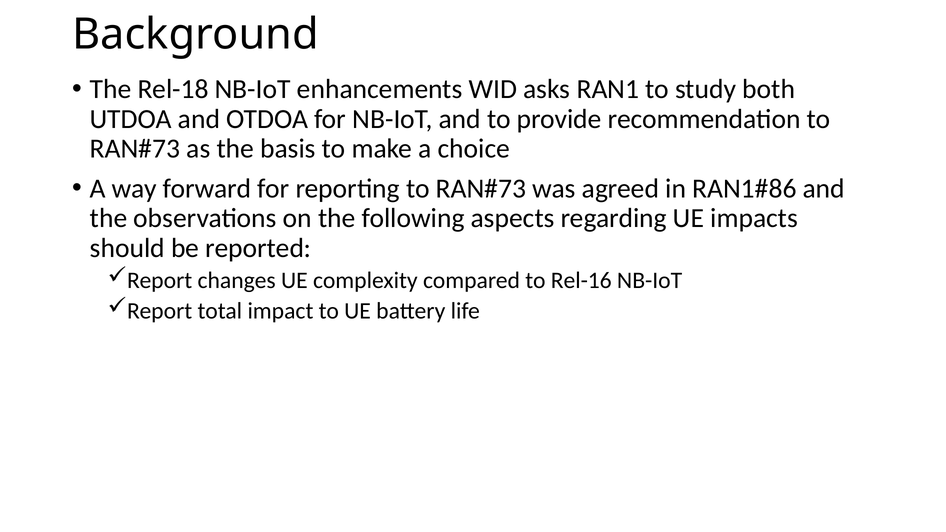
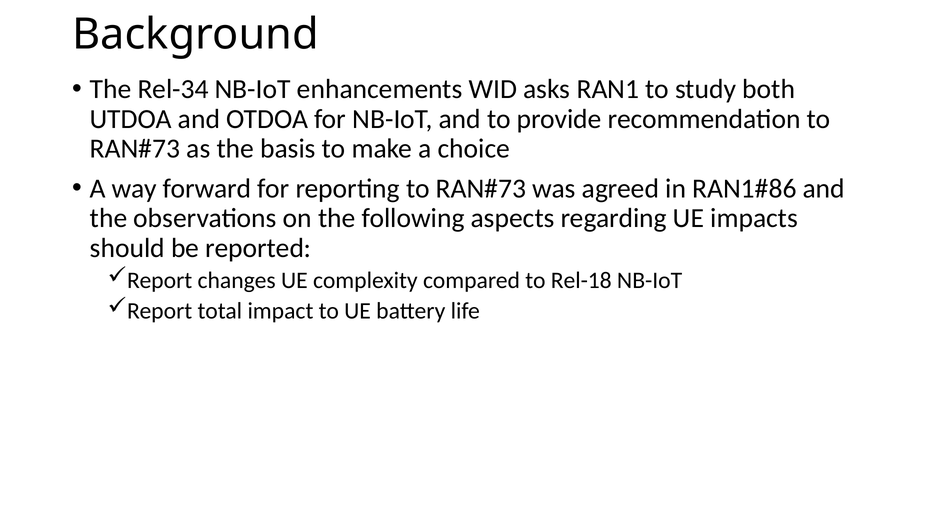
Rel-18: Rel-18 -> Rel-34 (173, 89)
Rel-16: Rel-16 -> Rel-18 (581, 281)
